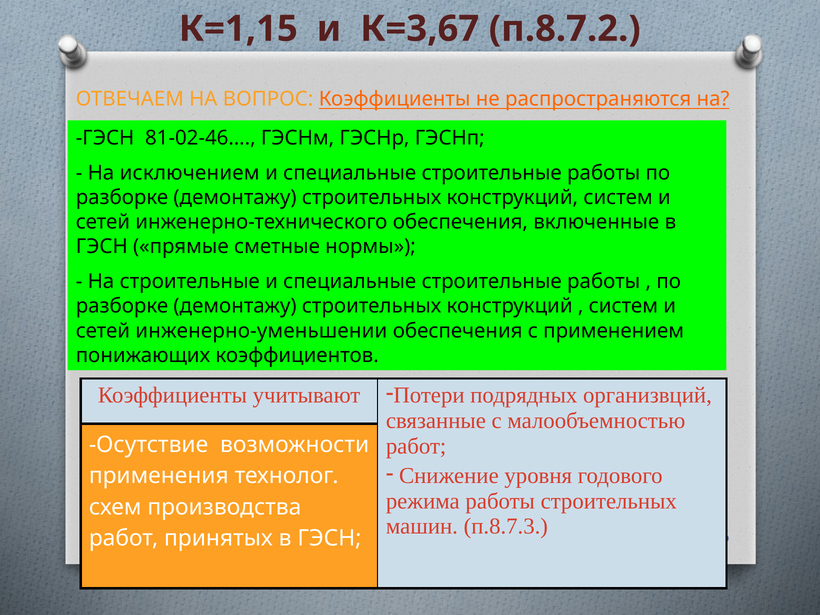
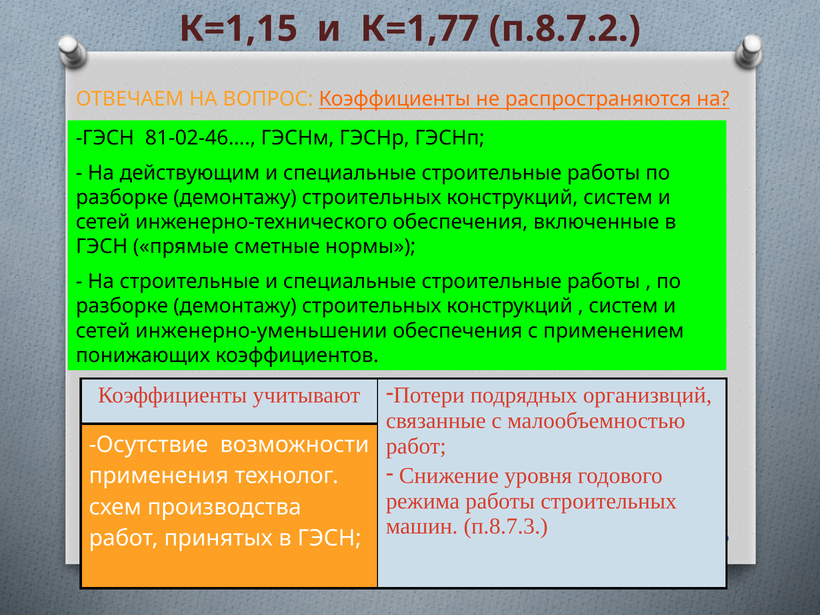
К=3,67: К=3,67 -> К=1,77 (420, 29)
исключением: исключением -> действующим (190, 173)
